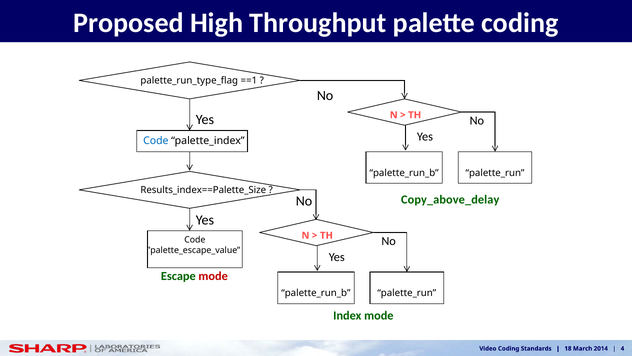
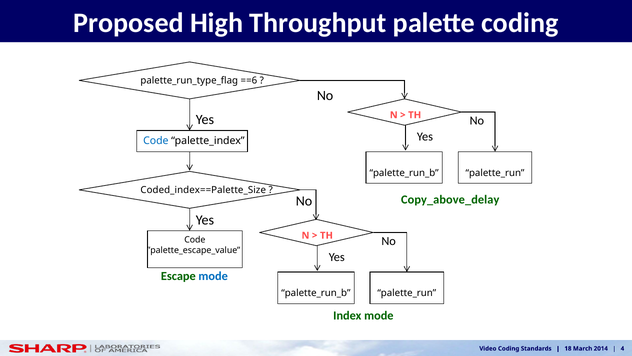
==1: ==1 -> ==6 (249, 81)
Results_index==Palette_Size: Results_index==Palette_Size -> Coded_index==Palette_Size (203, 190)
mode colour: red -> blue (213, 276)
